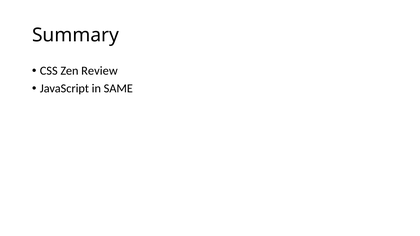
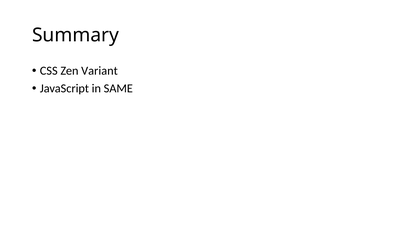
Review: Review -> Variant (99, 71)
